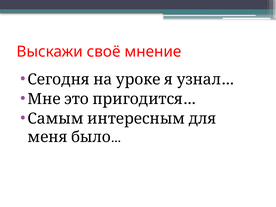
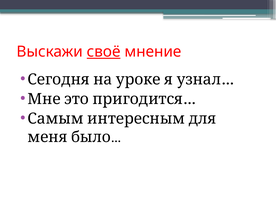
своё underline: none -> present (104, 52)
